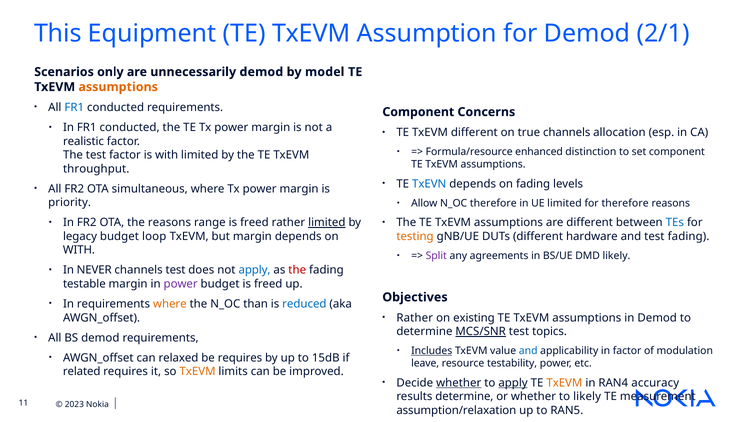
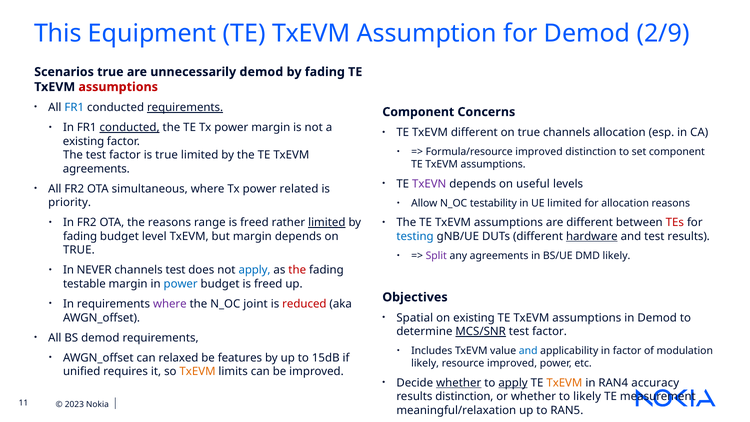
2/1: 2/1 -> 2/9 (663, 34)
Scenarios only: only -> true (110, 72)
model: model -> fading (325, 72)
assumptions colour: orange -> red (118, 87)
requirements underline: none -> present (185, 107)
conducted underline: none -> present (130, 127)
realistic: realistic -> existing (83, 141)
Formula/resource enhanced: enhanced -> improved (539, 152)
is with: with -> true (167, 155)
throughput: throughput -> agreements (96, 169)
TxEVN colour: blue -> purple (429, 184)
on fading: fading -> useful (533, 184)
where Tx power margin: margin -> related (299, 189)
N_OC therefore: therefore -> testability (493, 203)
for therefore: therefore -> allocation (625, 203)
TEs colour: blue -> red (675, 223)
legacy: legacy -> fading (80, 236)
loop: loop -> level (154, 236)
testing colour: orange -> blue (415, 236)
hardware underline: none -> present (592, 236)
test fading: fading -> results (689, 236)
WITH: WITH -> TRUE (79, 250)
power colour: purple -> blue (181, 284)
where colour: orange -> purple (170, 304)
than: than -> joint (256, 304)
reduced colour: blue -> red (304, 304)
Rather: Rather -> Spatial (415, 318)
topics: topics -> factor (550, 331)
Includes underline: present -> none (432, 351)
be requires: requires -> features (240, 358)
leave: leave -> likely (425, 363)
resource testability: testability -> improved (512, 363)
related: related -> unified (82, 371)
results determine: determine -> distinction (464, 397)
assumption/relaxation: assumption/relaxation -> meaningful/relaxation (456, 410)
